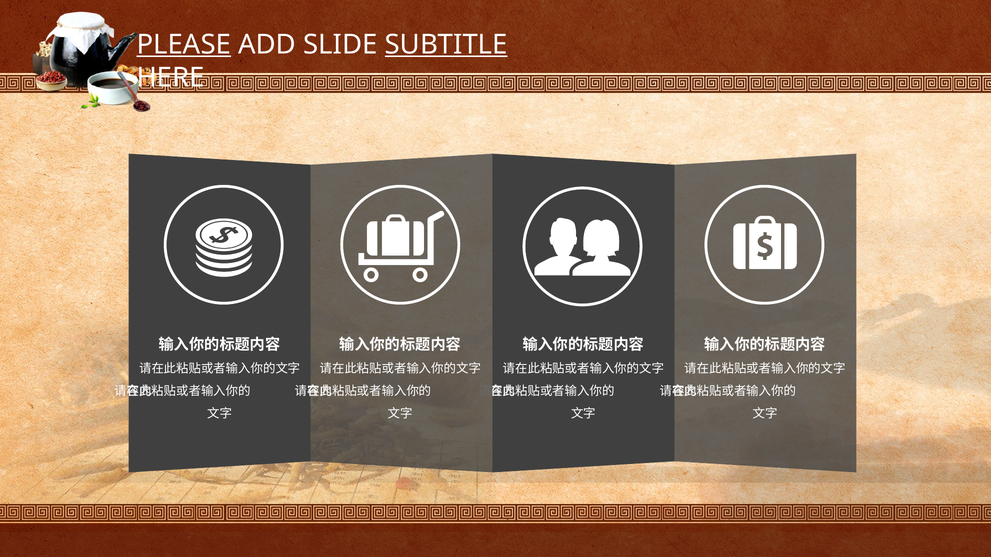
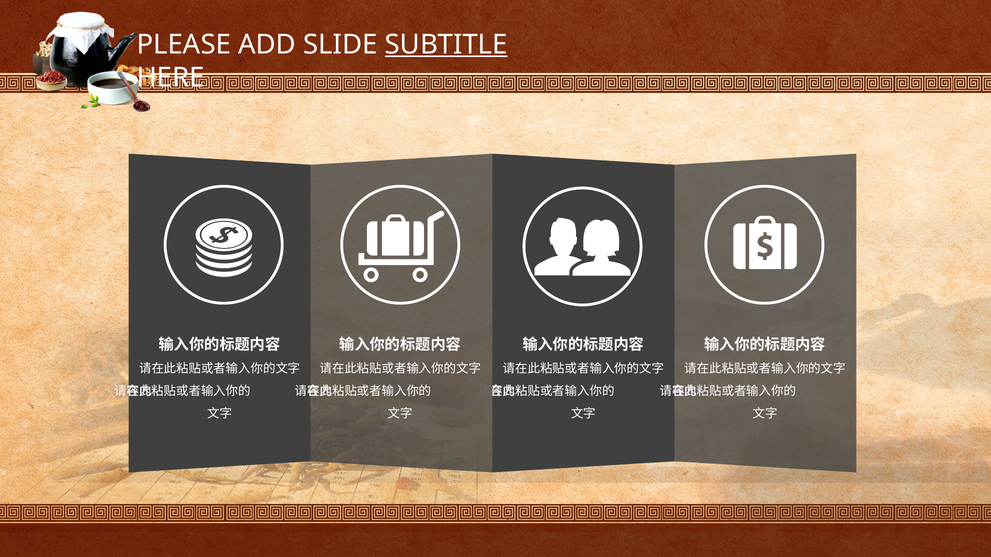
PLEASE underline: present -> none (184, 44)
